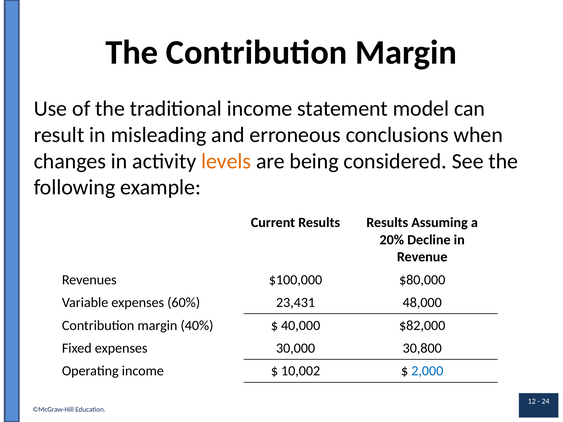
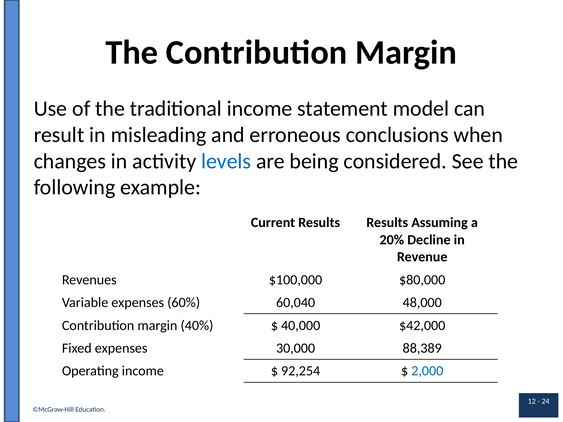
levels colour: orange -> blue (226, 161)
23,431: 23,431 -> 60,040 (296, 303)
$82,000: $82,000 -> $42,000 (422, 326)
30,800: 30,800 -> 88,389 (422, 348)
10,002: 10,002 -> 92,254 (301, 371)
